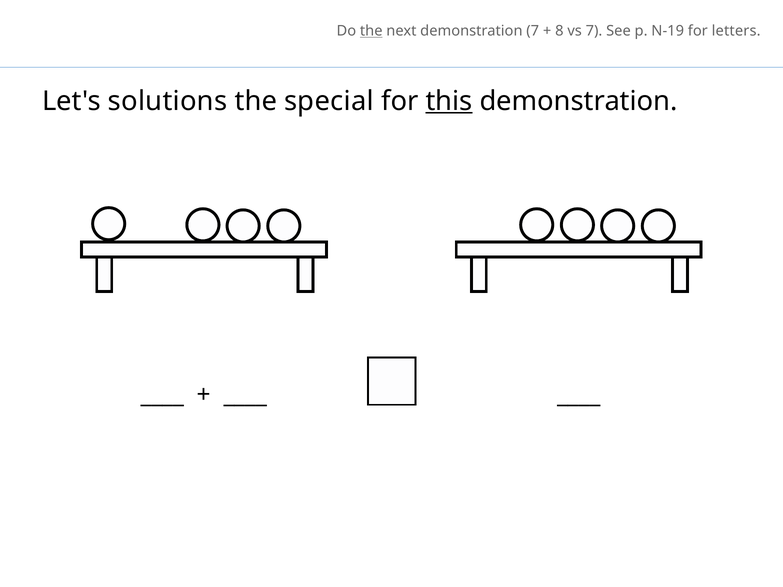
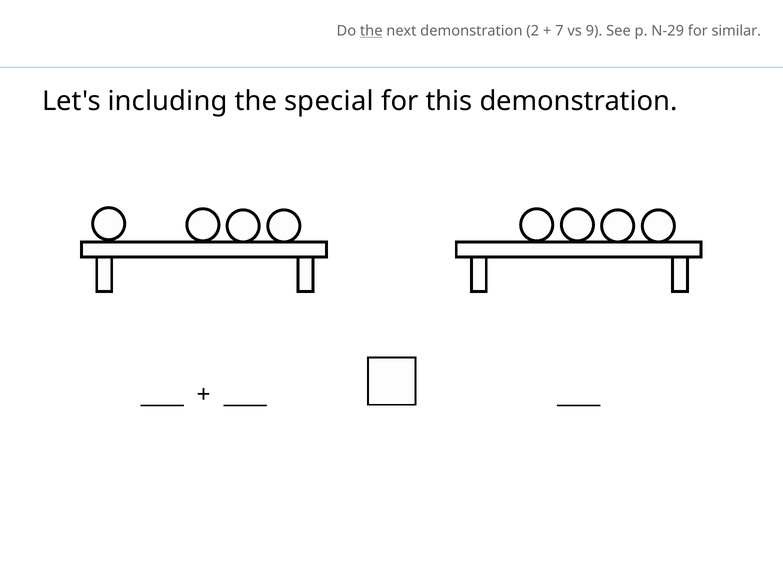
demonstration 7: 7 -> 2 (533, 31)
8: 8 -> 7 (559, 31)
vs 7: 7 -> 9 (594, 31)
N-19: N-19 -> N-29 (668, 31)
letters: letters -> similar (736, 31)
solutions: solutions -> including (168, 101)
this underline: present -> none (449, 101)
